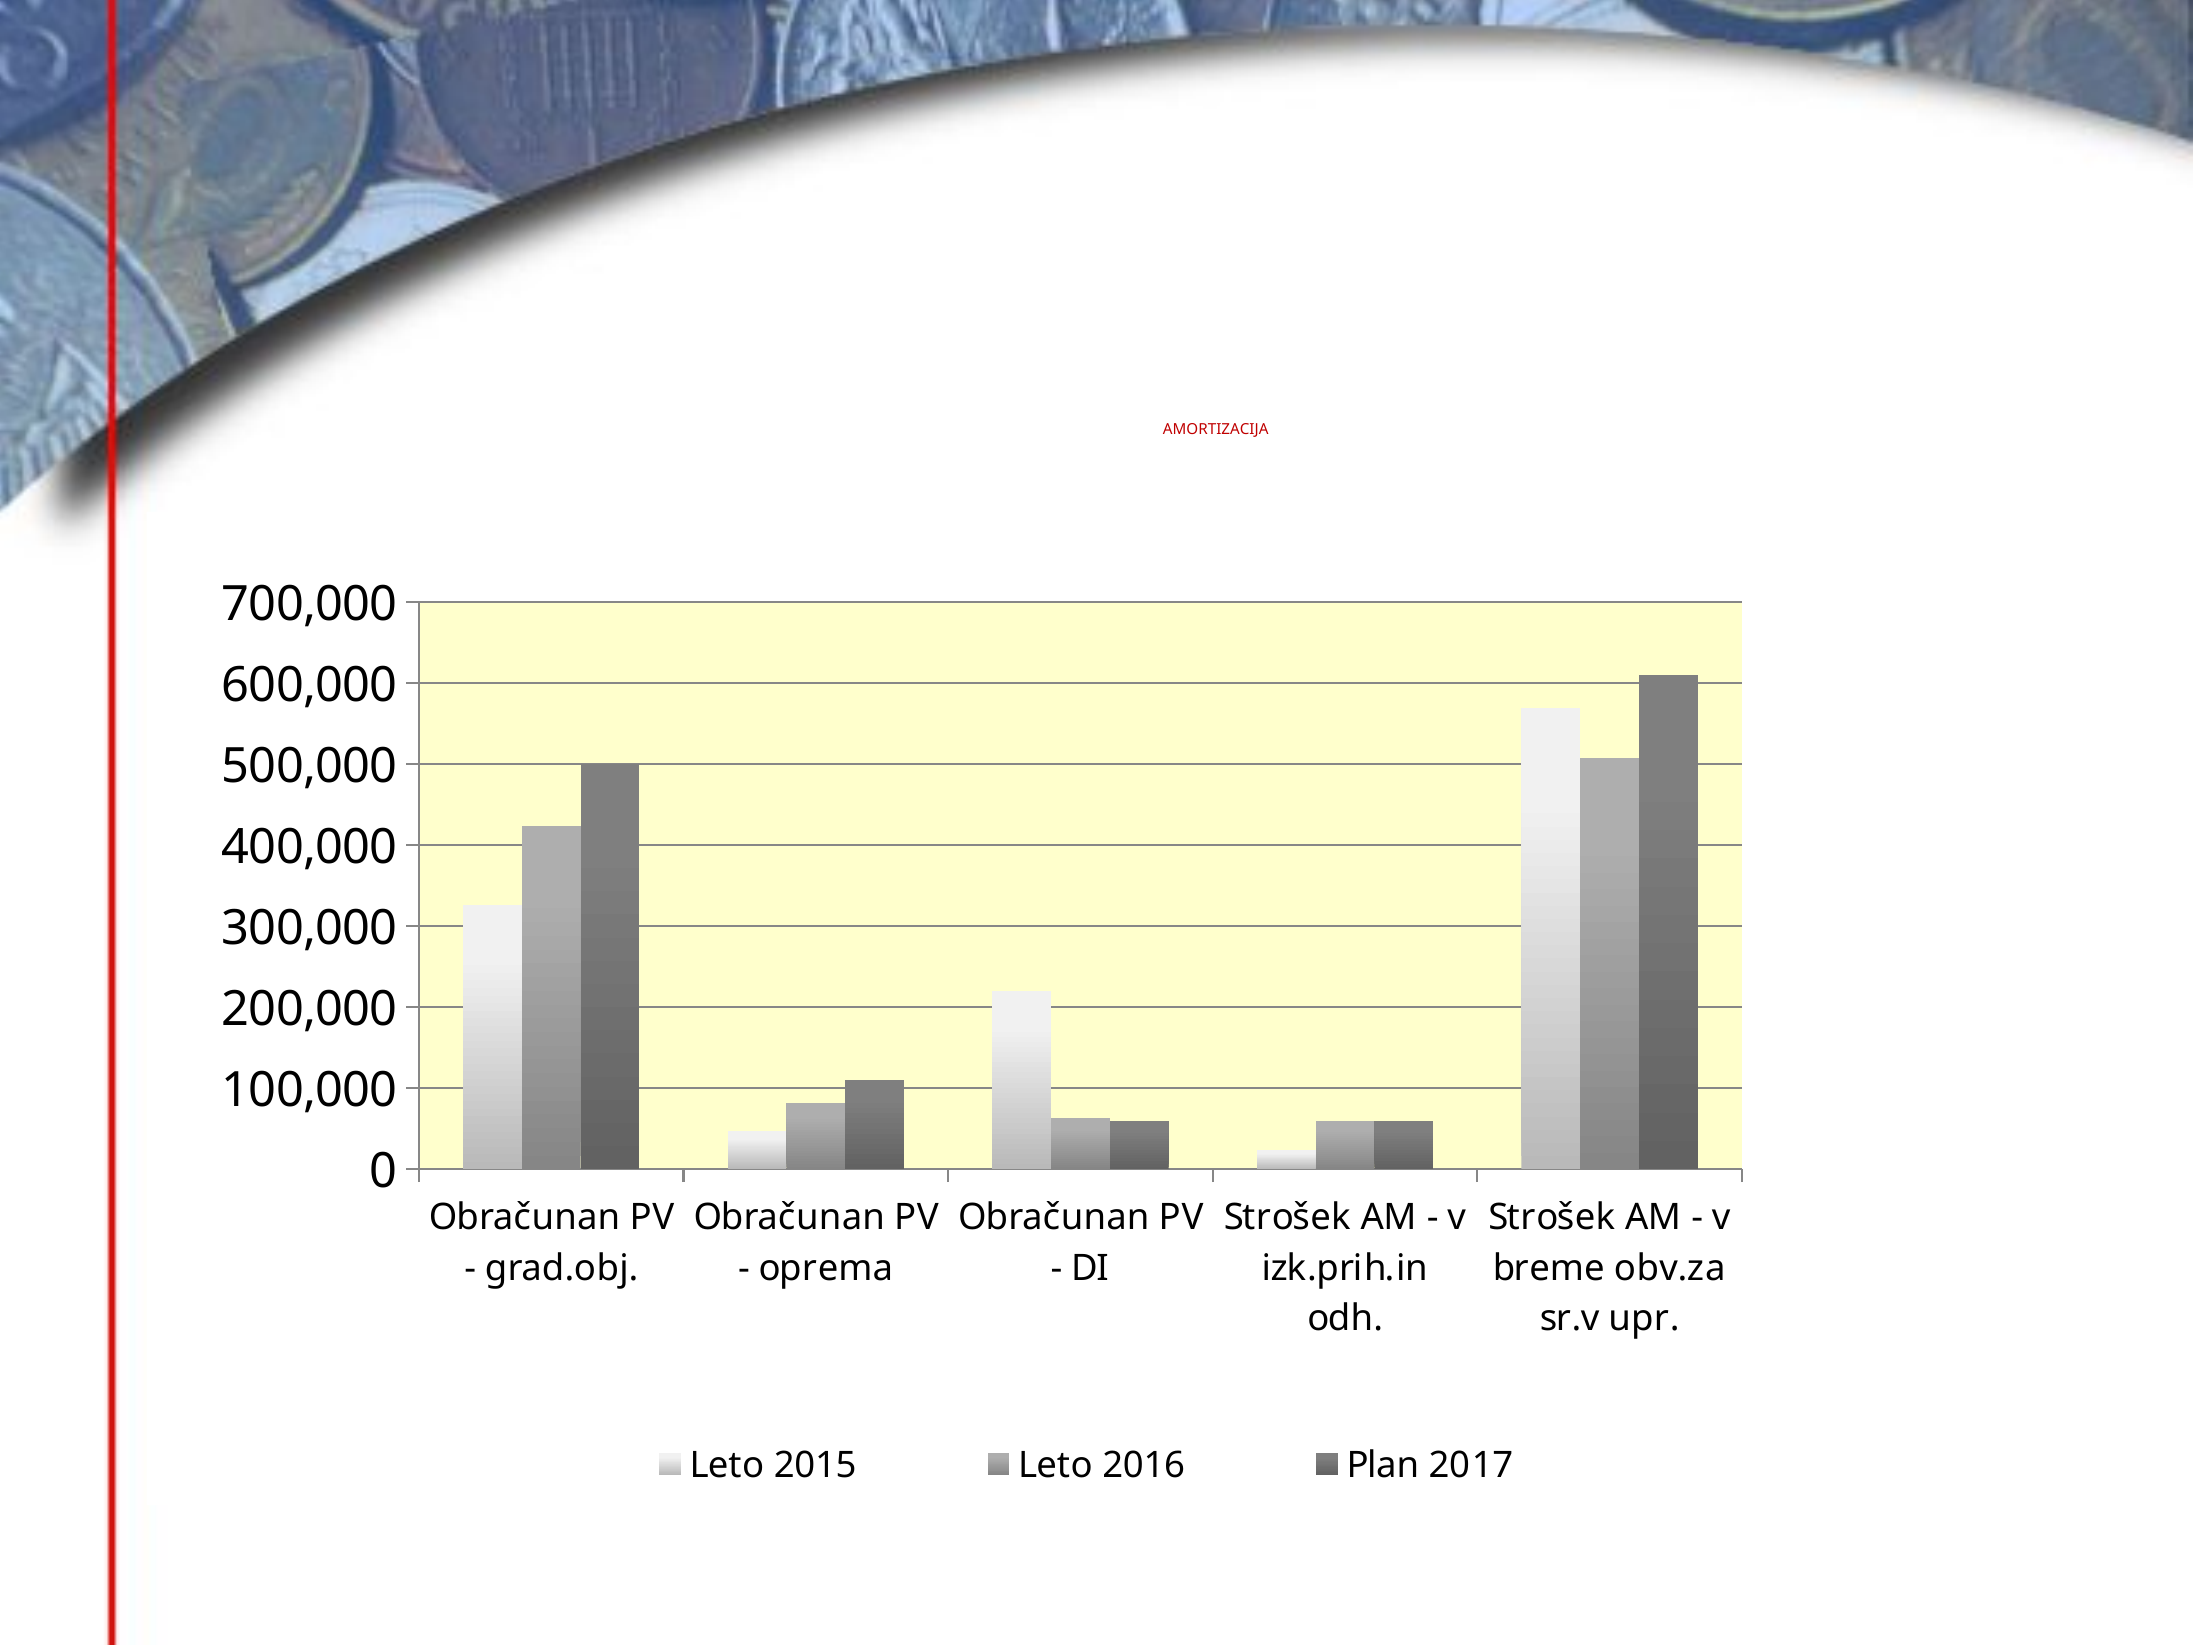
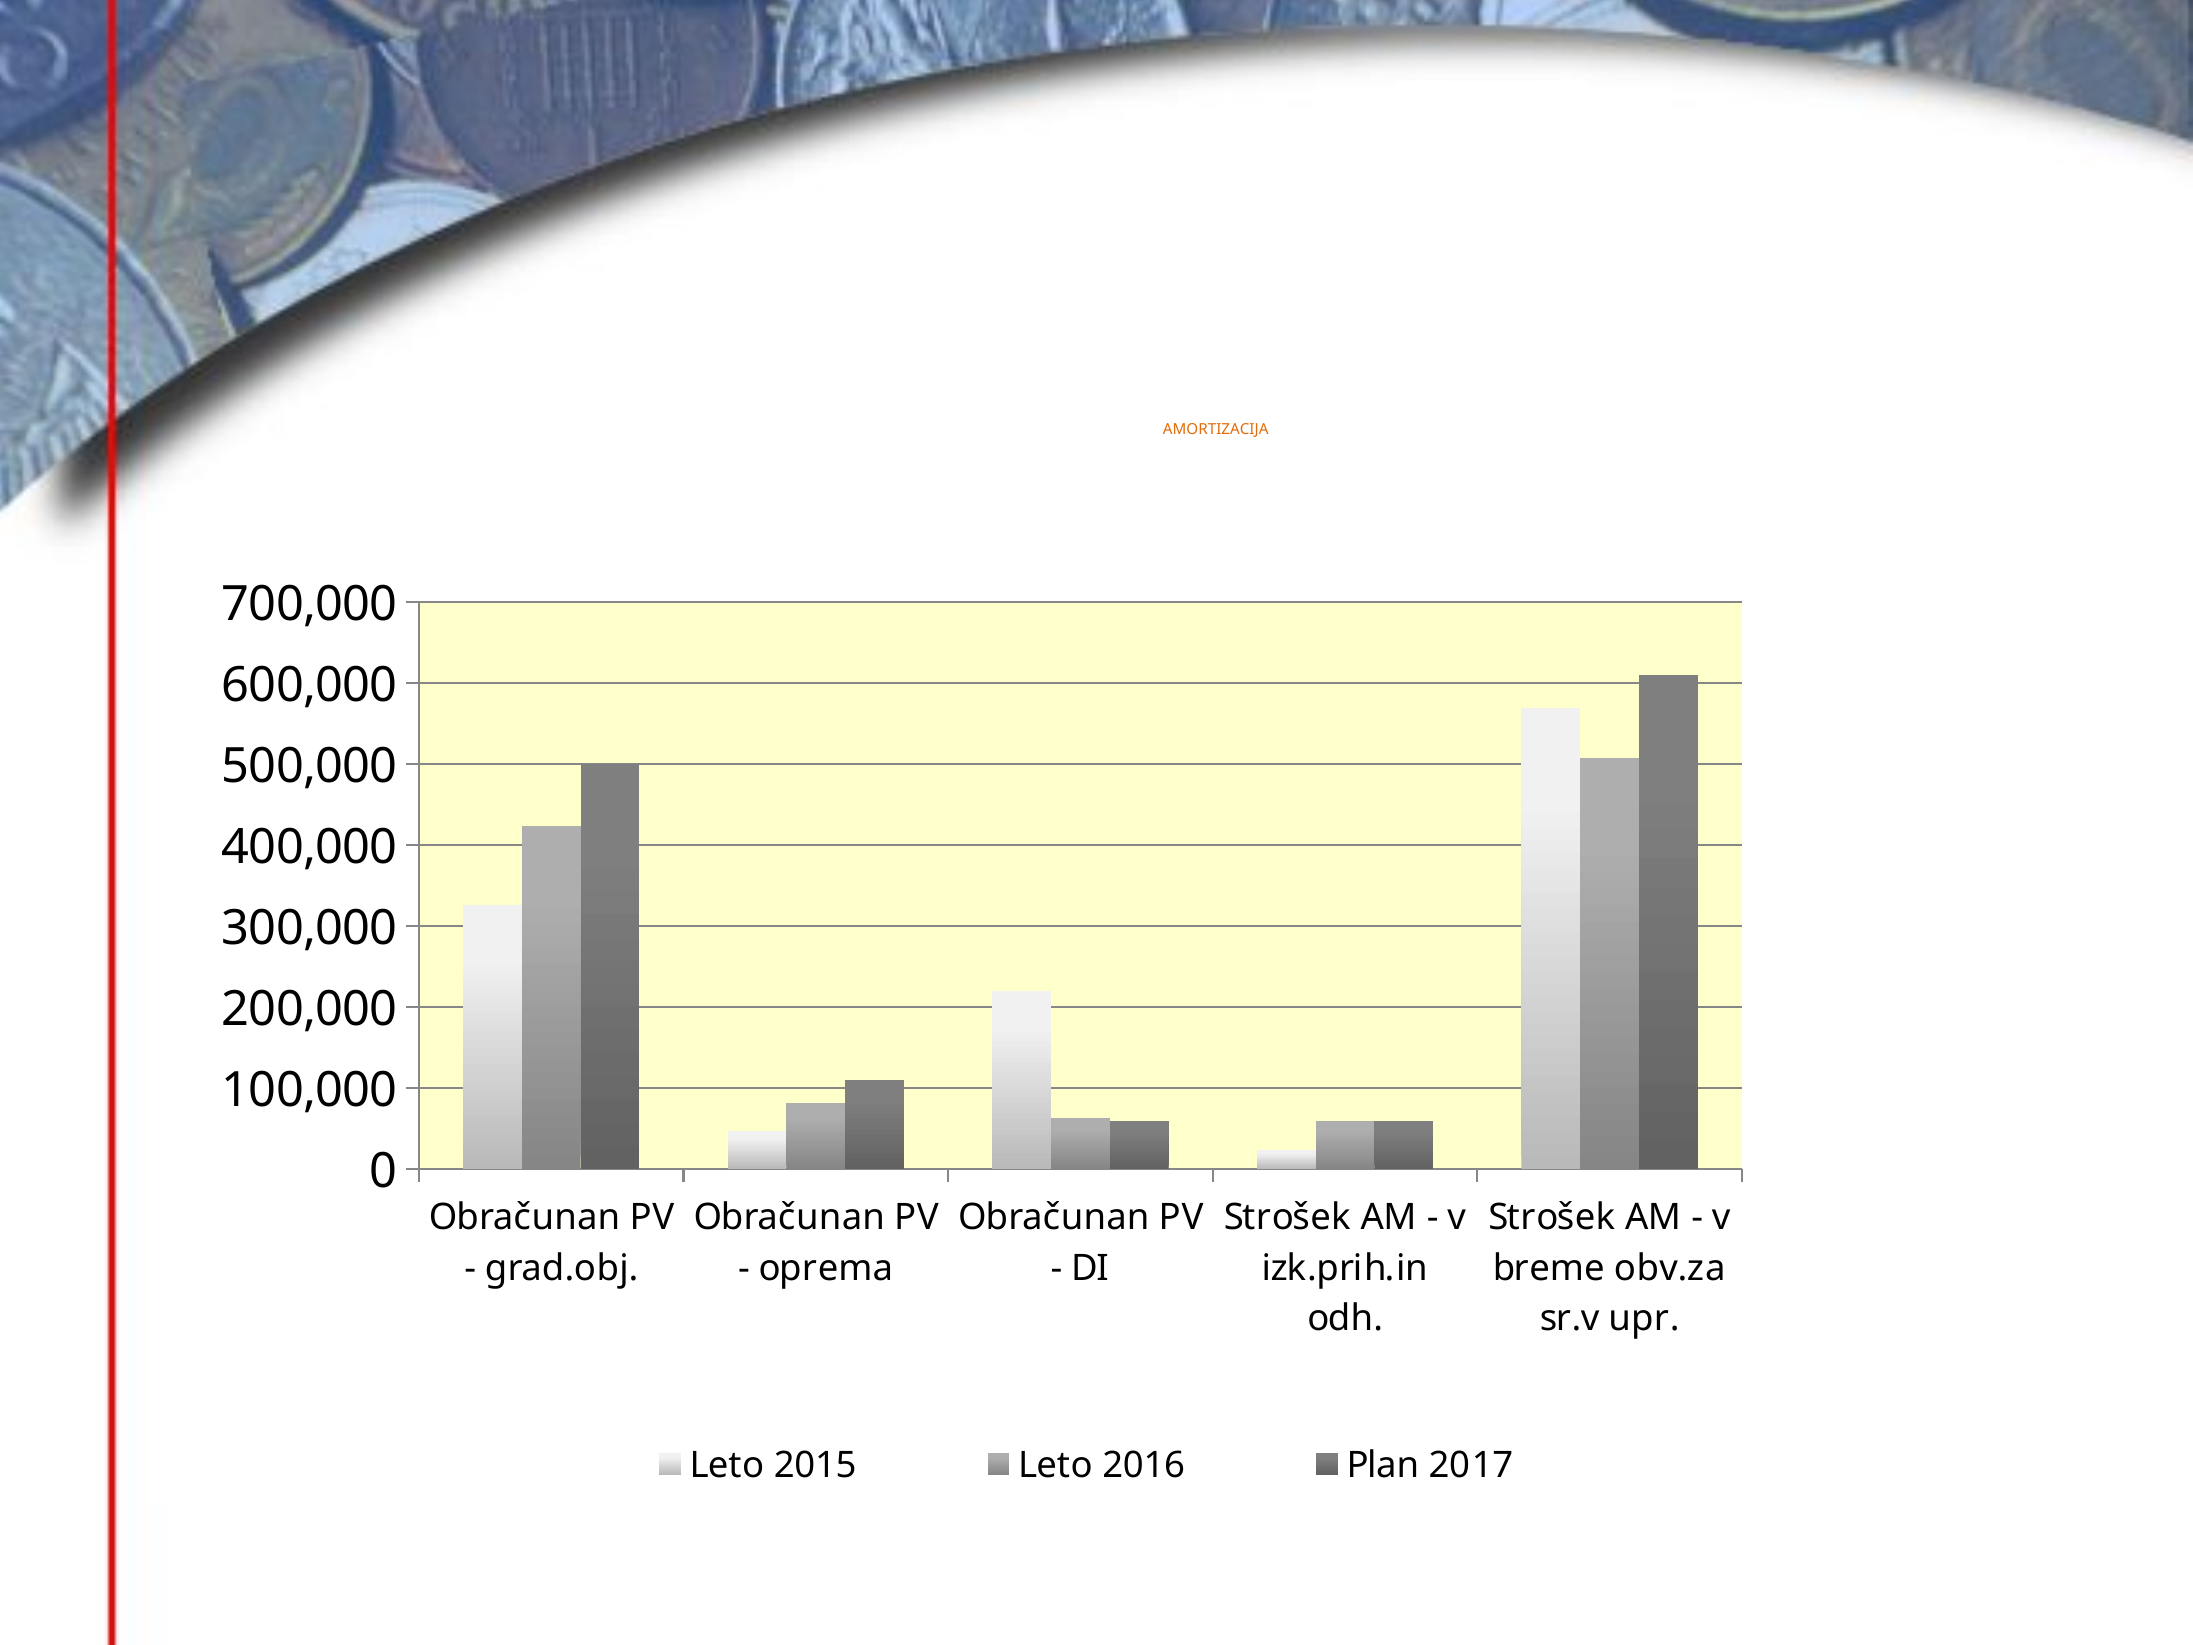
AMORTIZACIJA colour: red -> orange (1216, 429)
